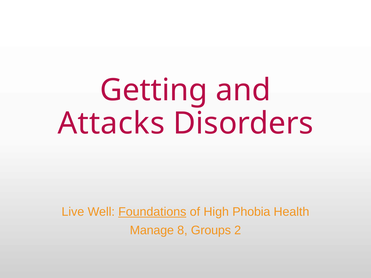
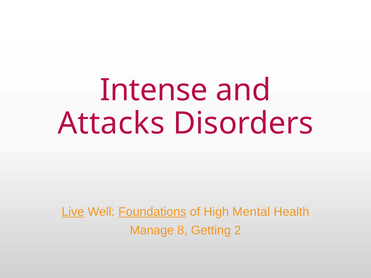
Getting: Getting -> Intense (154, 90)
Live underline: none -> present (73, 212)
Phobia: Phobia -> Mental (251, 212)
Groups: Groups -> Getting (211, 230)
